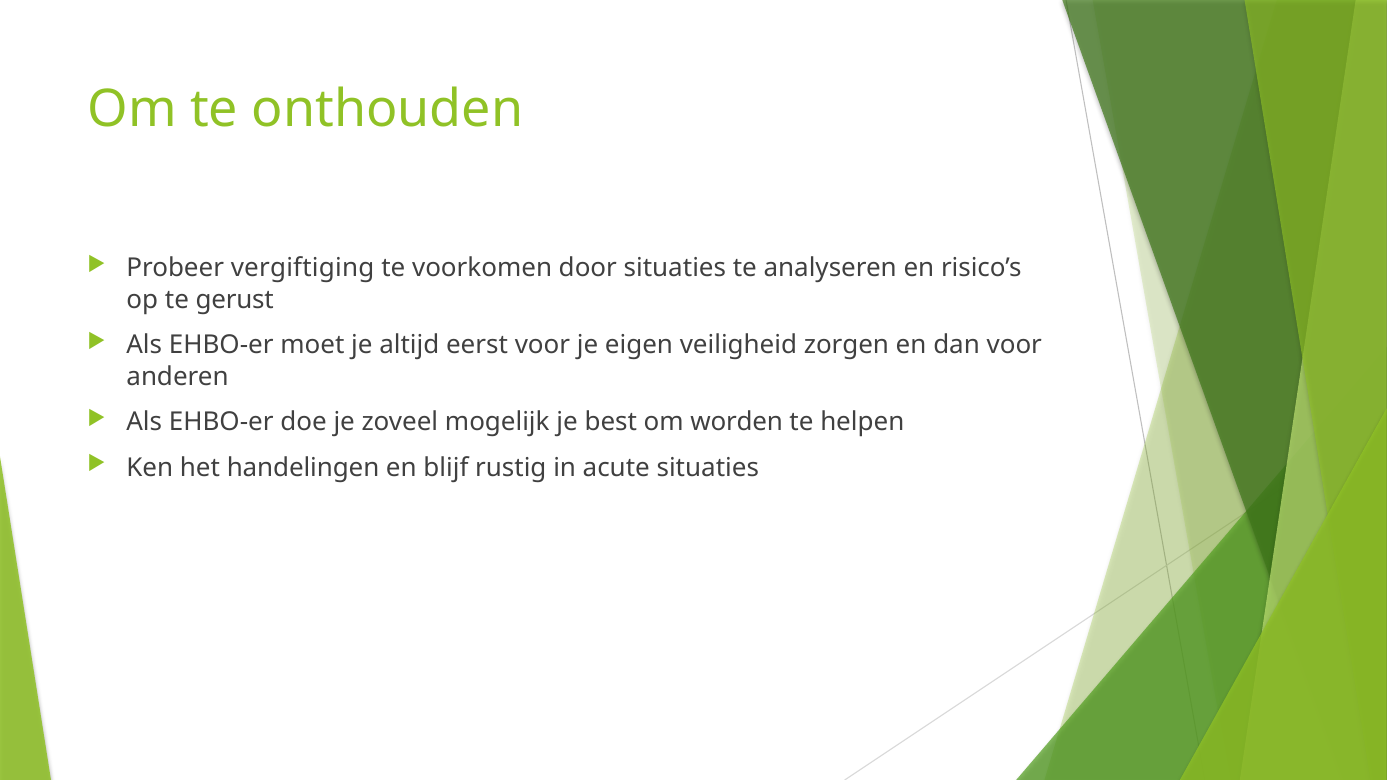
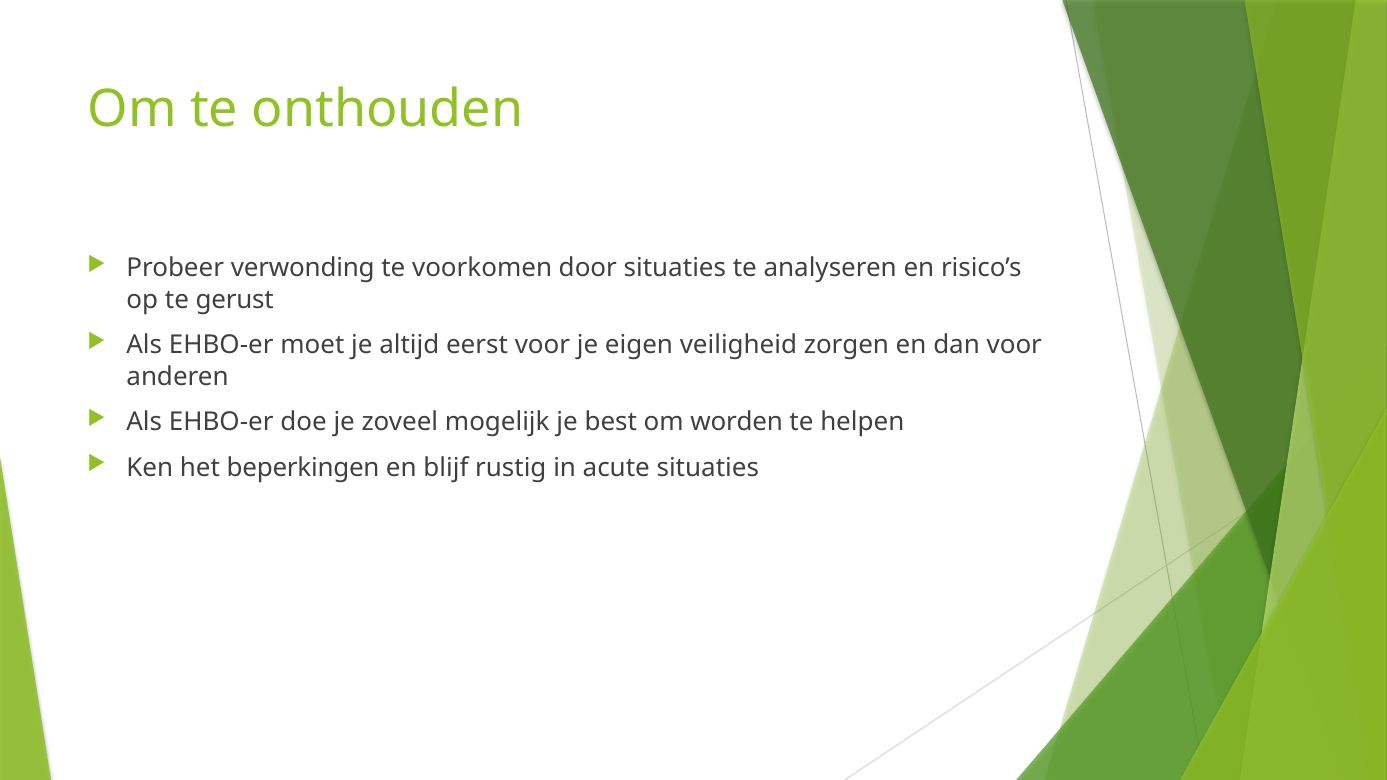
vergiftiging: vergiftiging -> verwonding (303, 268)
handelingen: handelingen -> beperkingen (303, 468)
